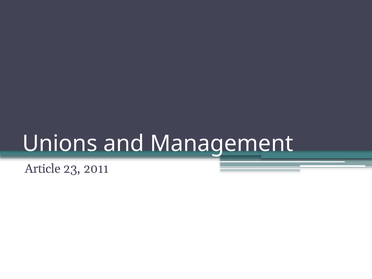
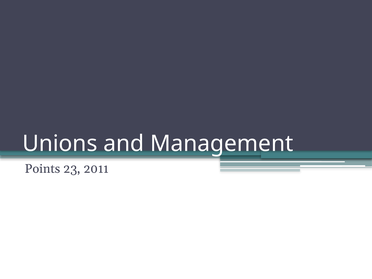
Article: Article -> Points (43, 169)
